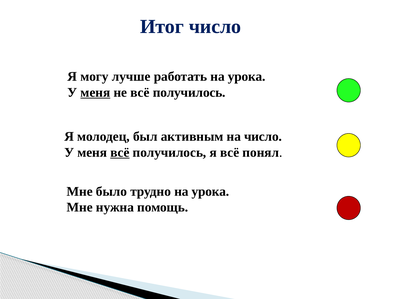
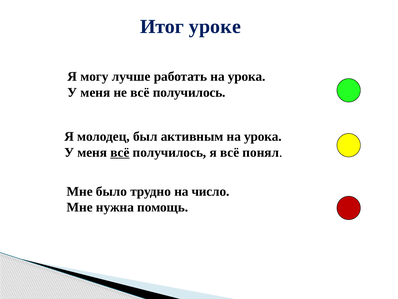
Итог число: число -> уроке (215, 26)
меня underline: present -> none (95, 92)
активным на число: число -> урока (263, 136)
трудно на урока: урока -> число (211, 191)
